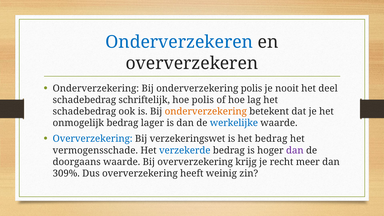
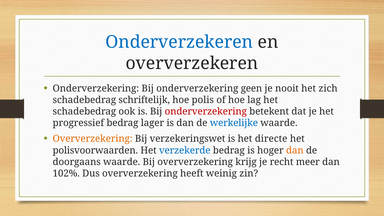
onderverzekering polis: polis -> geen (251, 88)
deel: deel -> zich (328, 88)
onderverzekering colour: orange -> red (206, 111)
onmogelijk: onmogelijk -> progressief (78, 123)
Oververzekering colour: blue -> orange (93, 139)
het bedrag: bedrag -> directe (271, 139)
vermogensschade: vermogensschade -> polisvoorwaarden (95, 150)
dan colour: purple -> orange (295, 150)
309%: 309% -> 102% (66, 173)
